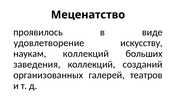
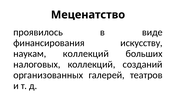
удовлетворение: удовлетворение -> финансирования (49, 43)
заведения: заведения -> налоговых (37, 64)
